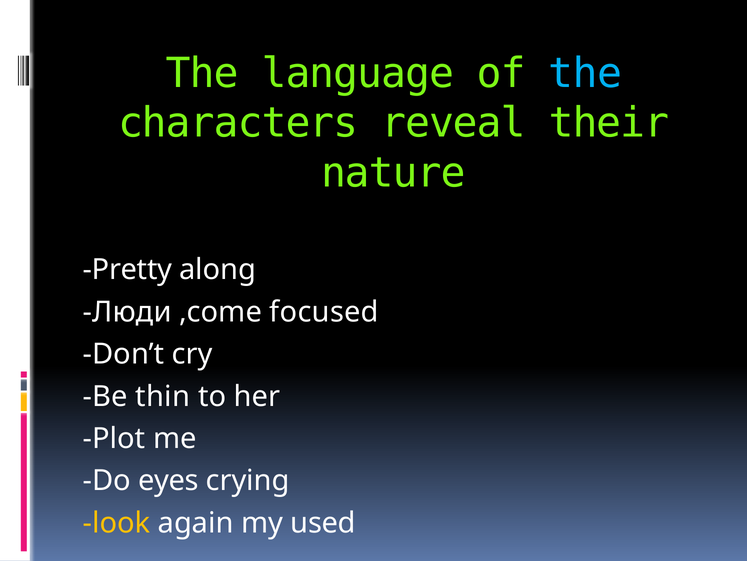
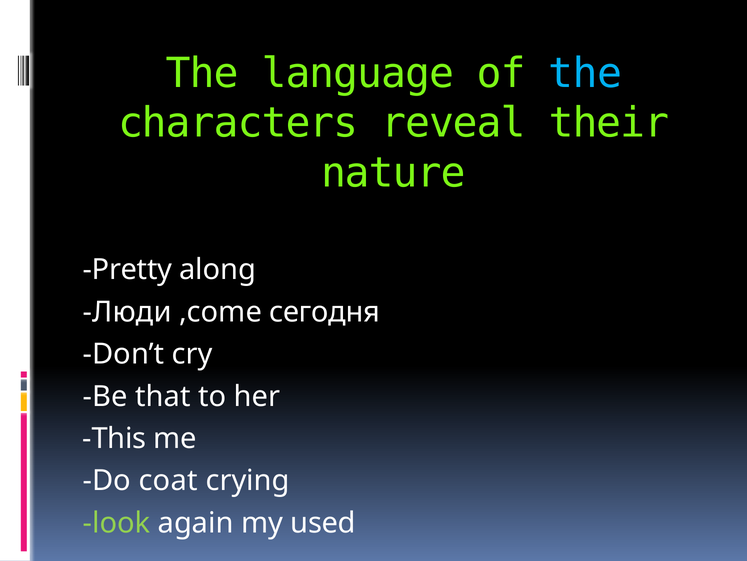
focused: focused -> сегодня (324, 312)
thin: thin -> that (163, 396)
Plot: Plot -> This (114, 438)
eyes: eyes -> coat (168, 480)
look colour: yellow -> light green (117, 522)
